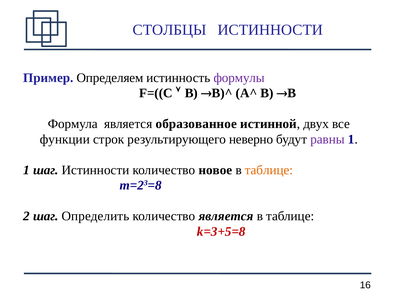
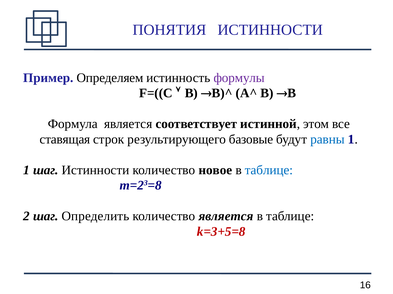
СТОЛБЦЫ: СТОЛБЦЫ -> ПОНЯТИЯ (169, 30)
образованное: образованное -> соответствует (196, 124)
двух: двух -> этом (316, 124)
функции: функции -> ставящая (65, 140)
неверно: неверно -> базовые (251, 140)
равны colour: purple -> blue (327, 140)
таблице colour: orange -> blue (269, 170)
